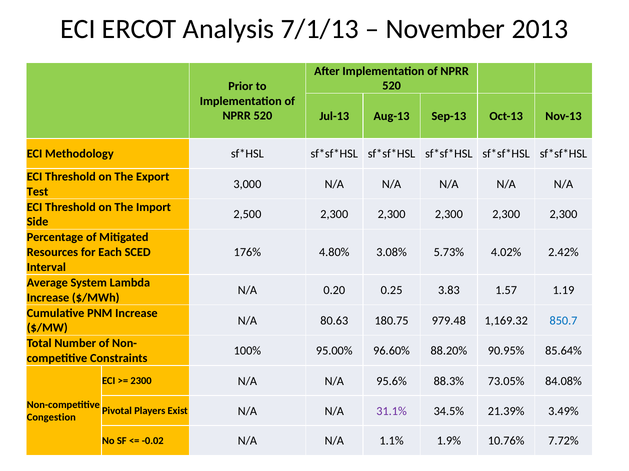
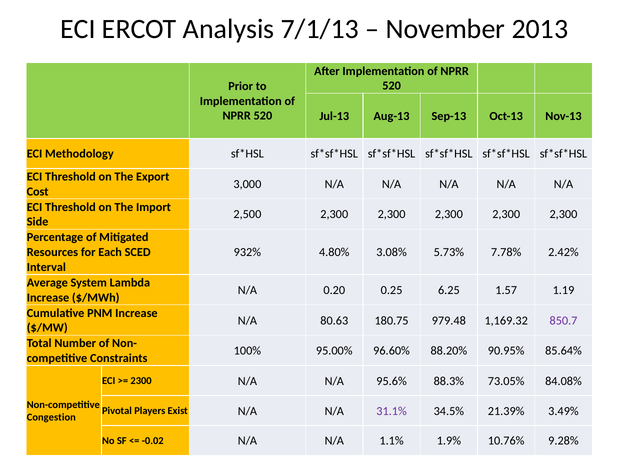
Test: Test -> Cost (38, 192)
176%: 176% -> 932% (247, 253)
4.02%: 4.02% -> 7.78% (506, 253)
3.83: 3.83 -> 6.25 (449, 291)
850.7 colour: blue -> purple (563, 321)
7.72%: 7.72% -> 9.28% (563, 442)
